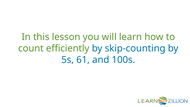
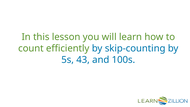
61: 61 -> 43 (83, 60)
